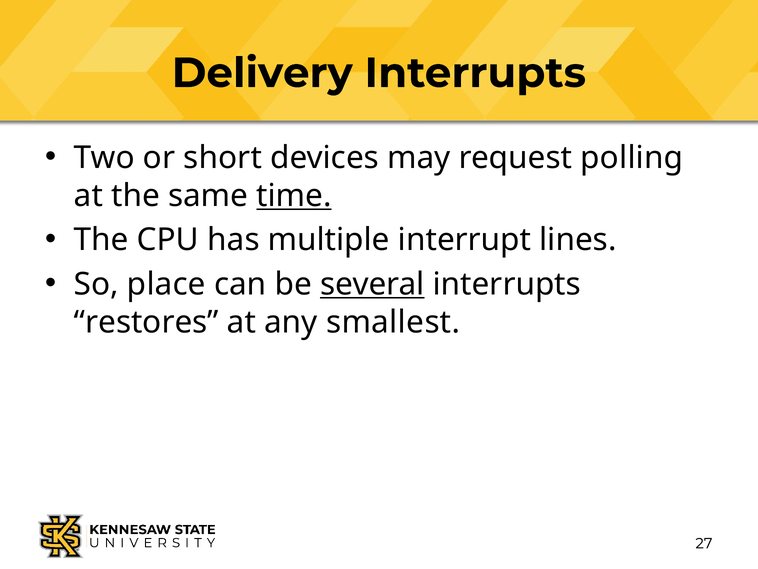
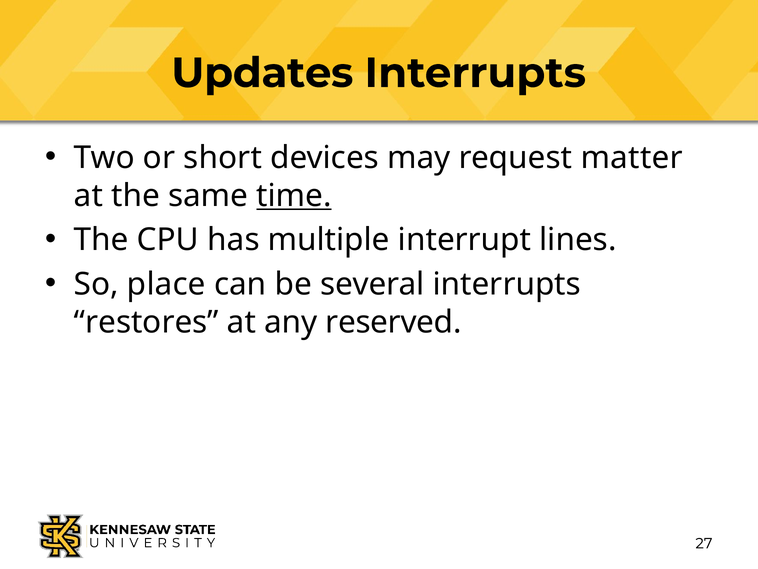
Delivery: Delivery -> Updates (262, 73)
polling: polling -> matter (632, 158)
several underline: present -> none (372, 284)
smallest: smallest -> reserved (393, 322)
